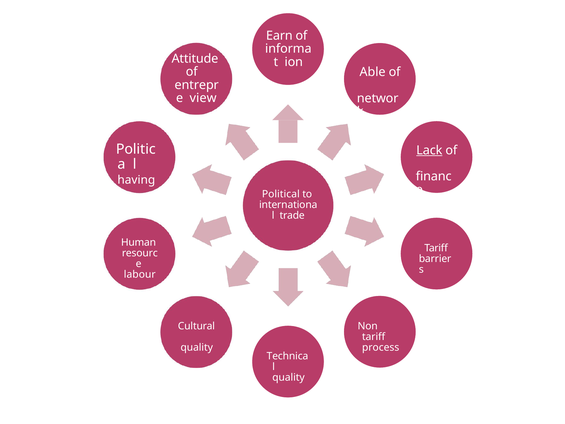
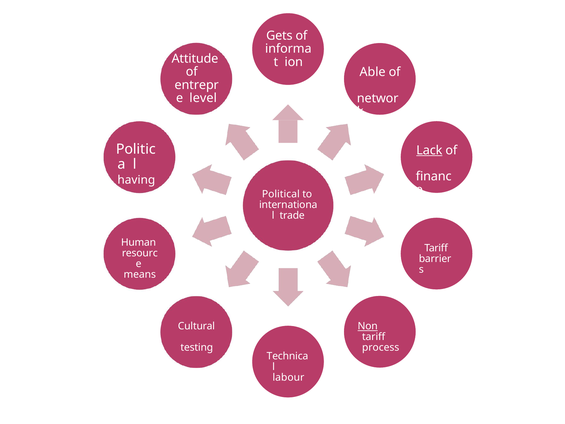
Earn: Earn -> Gets (279, 36)
view: view -> level (203, 98)
labour: labour -> means (140, 274)
Non underline: none -> present (368, 326)
quality: quality -> testing (197, 347)
quality: quality -> labour (288, 377)
